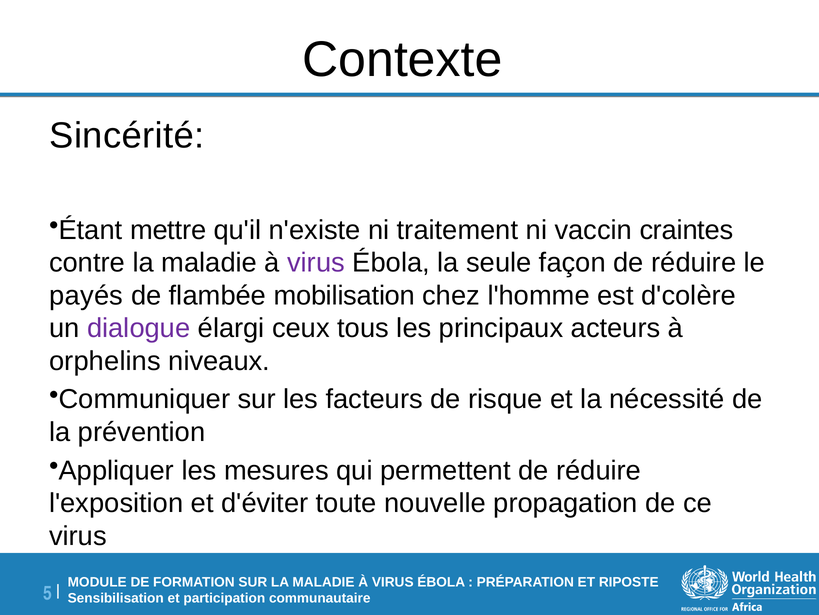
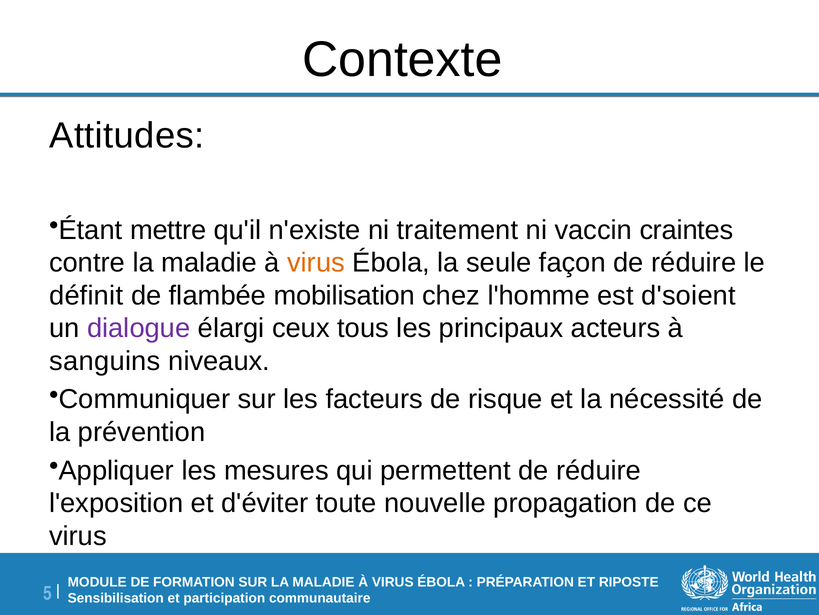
Sincérité: Sincérité -> Attitudes (127, 136)
virus colour: purple -> orange (316, 262)
payés: payés -> définit (86, 295)
d'colère: d'colère -> d'soient (689, 295)
orphelins: orphelins -> sanguins (105, 361)
